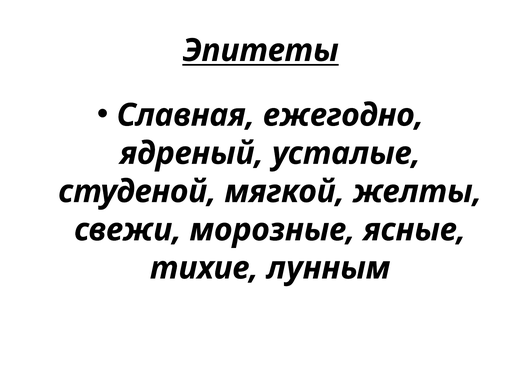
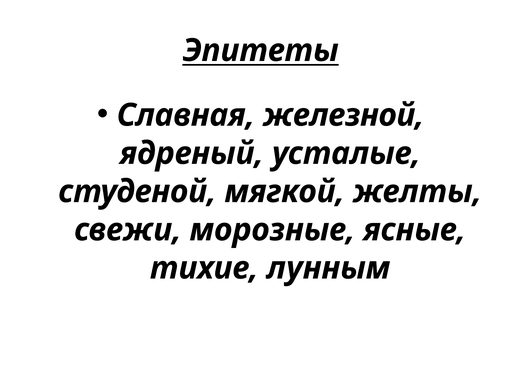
ежегодно: ежегодно -> железной (343, 115)
